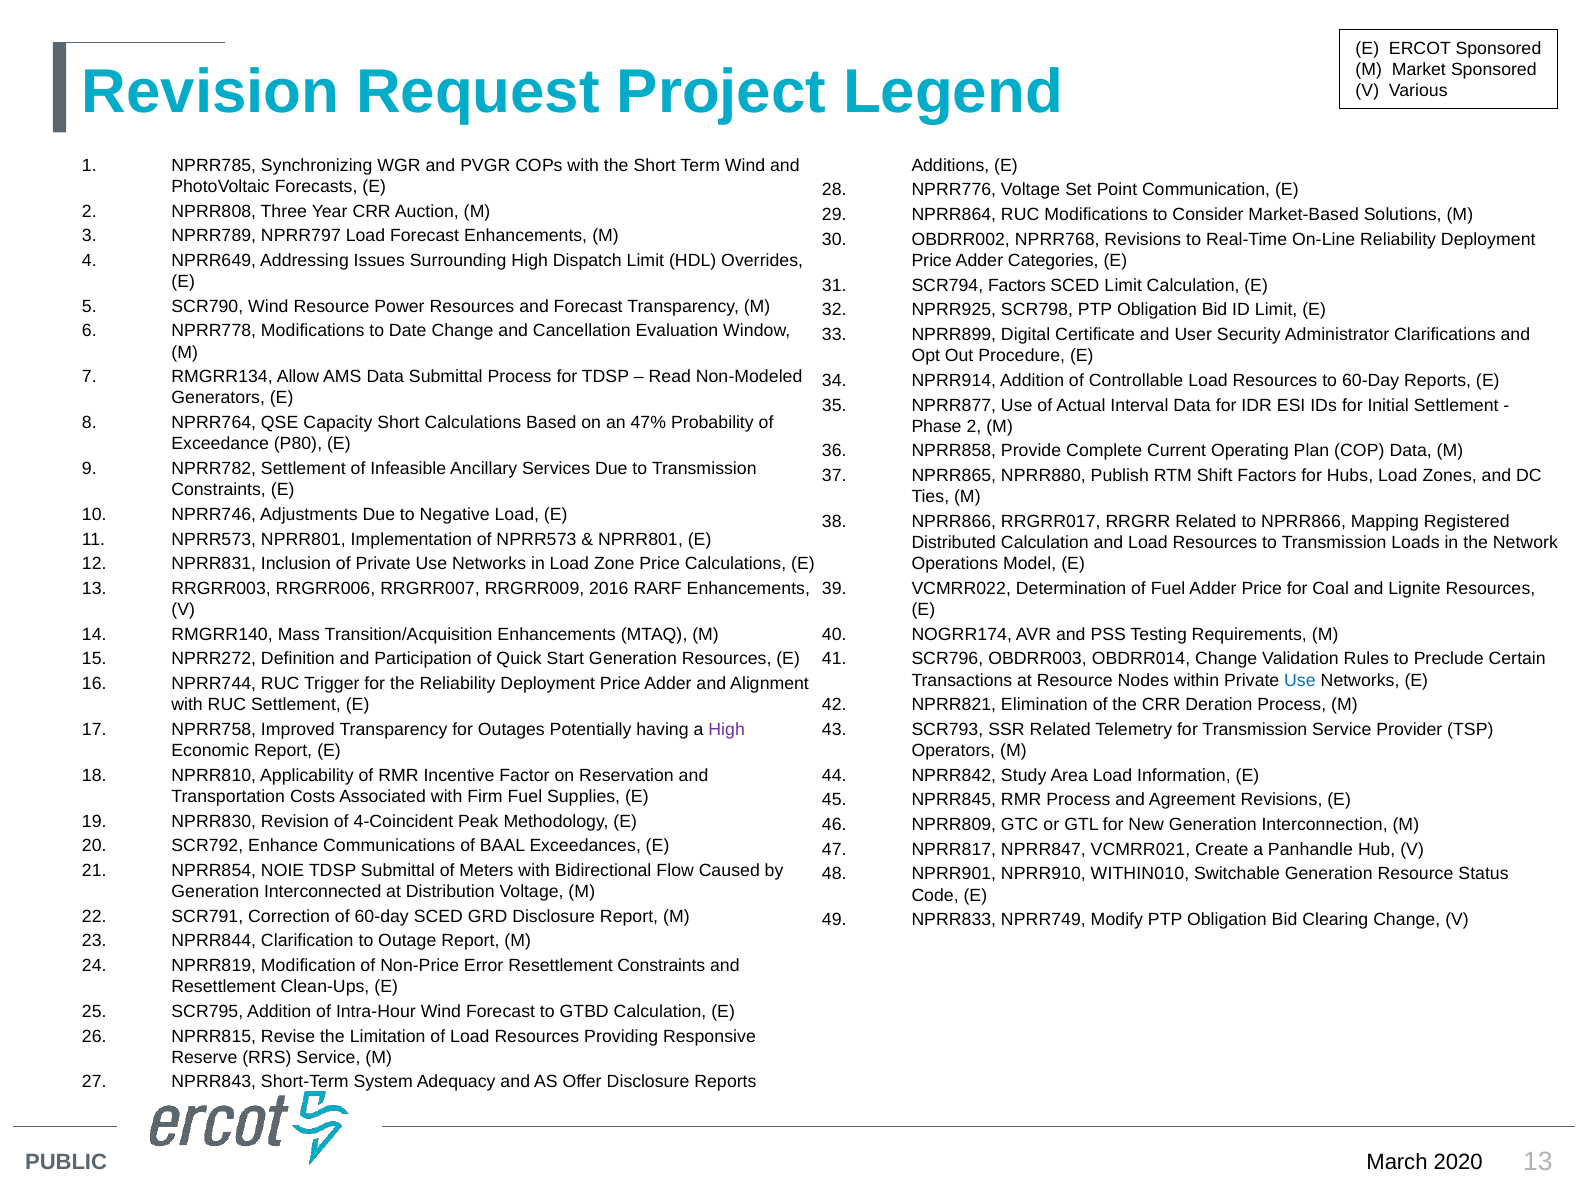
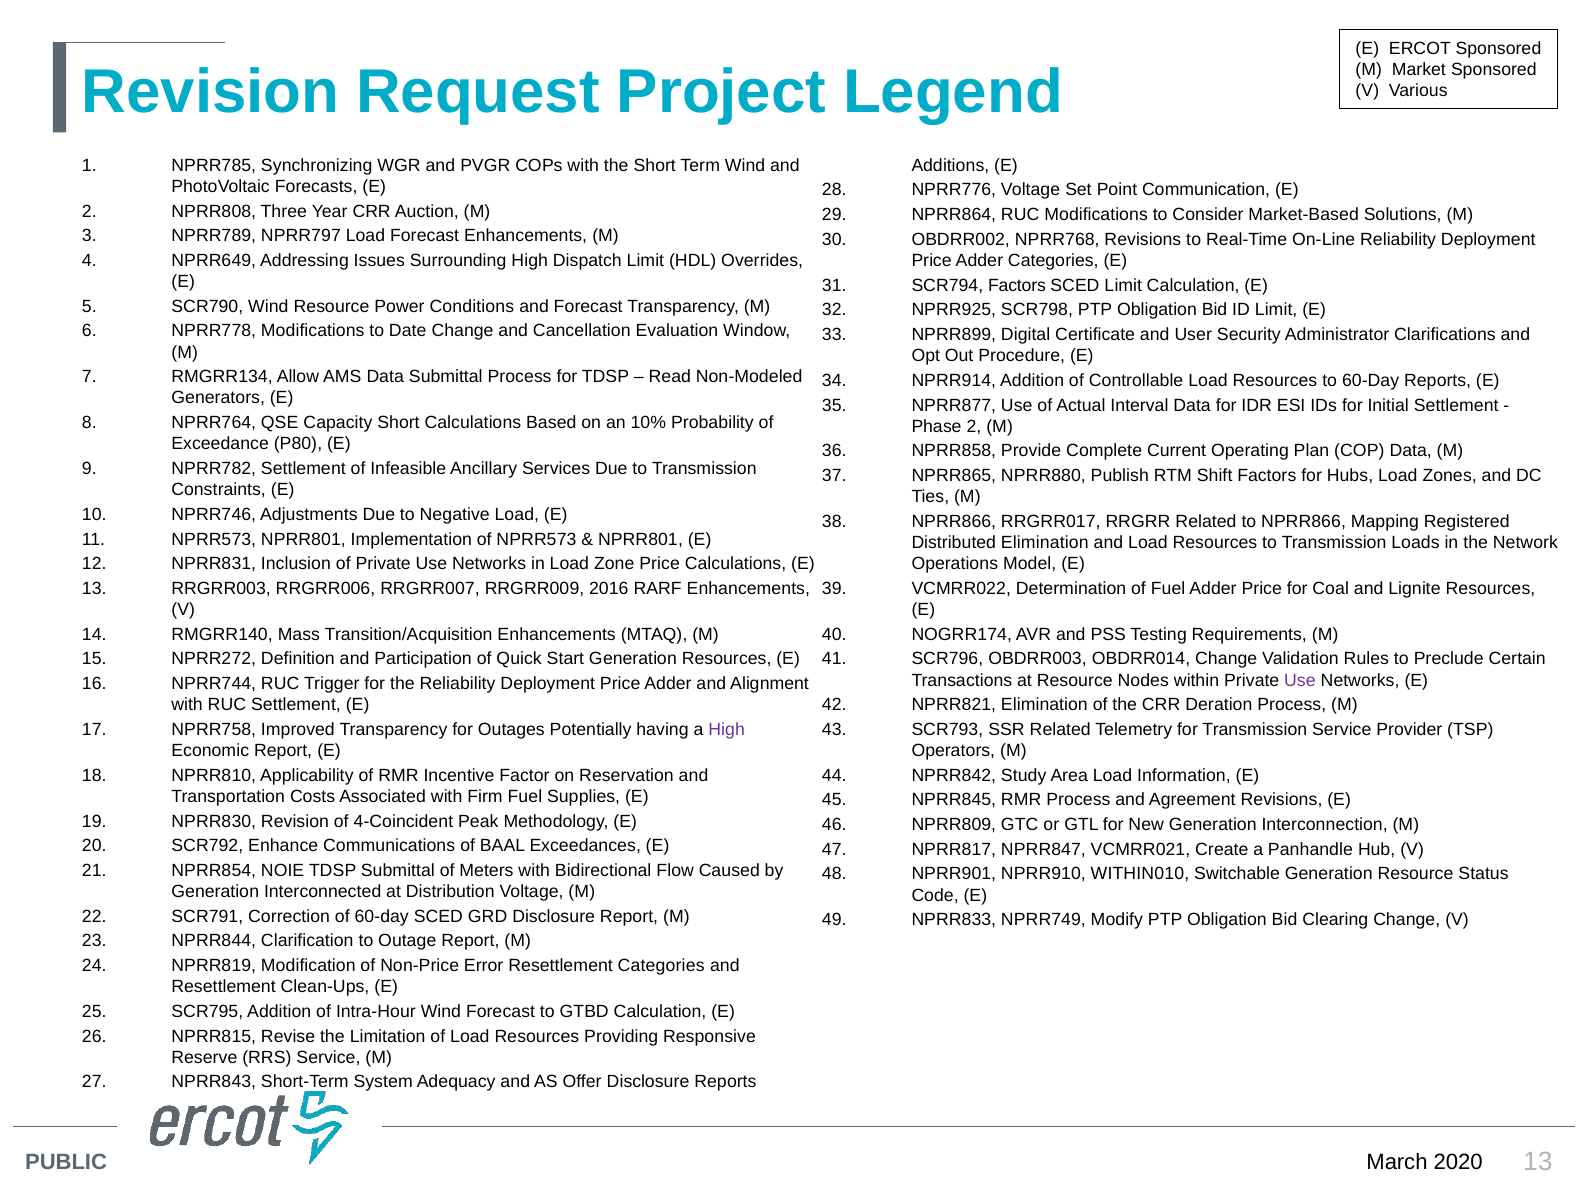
Power Resources: Resources -> Conditions (472, 307)
47%: 47% -> 10% (648, 423)
Distributed Calculation: Calculation -> Elimination (1045, 543)
Use colour: blue -> purple (1300, 680)
Resettlement Constraints: Constraints -> Categories (661, 966)
